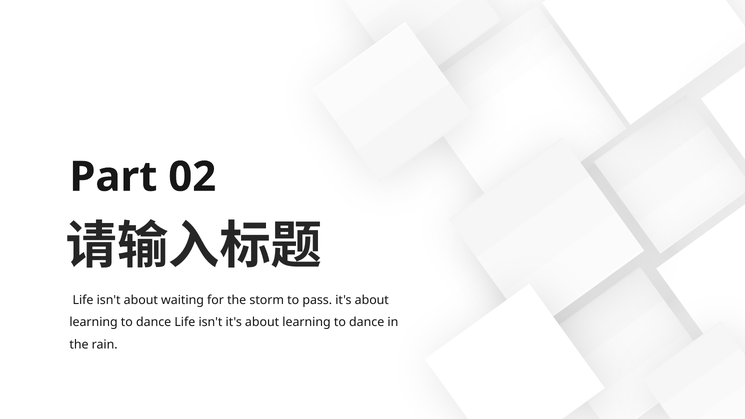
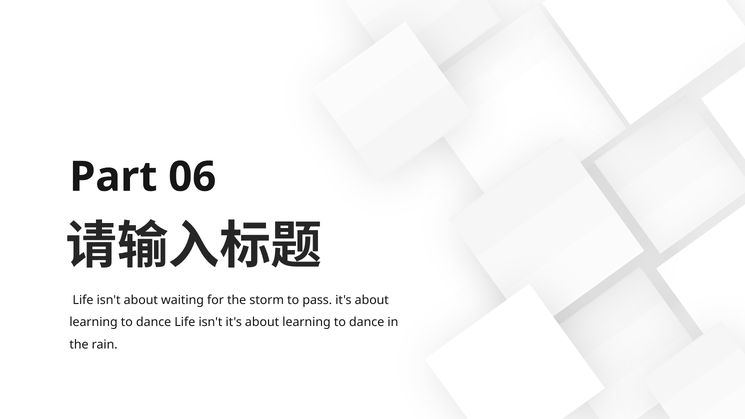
02: 02 -> 06 (192, 177)
